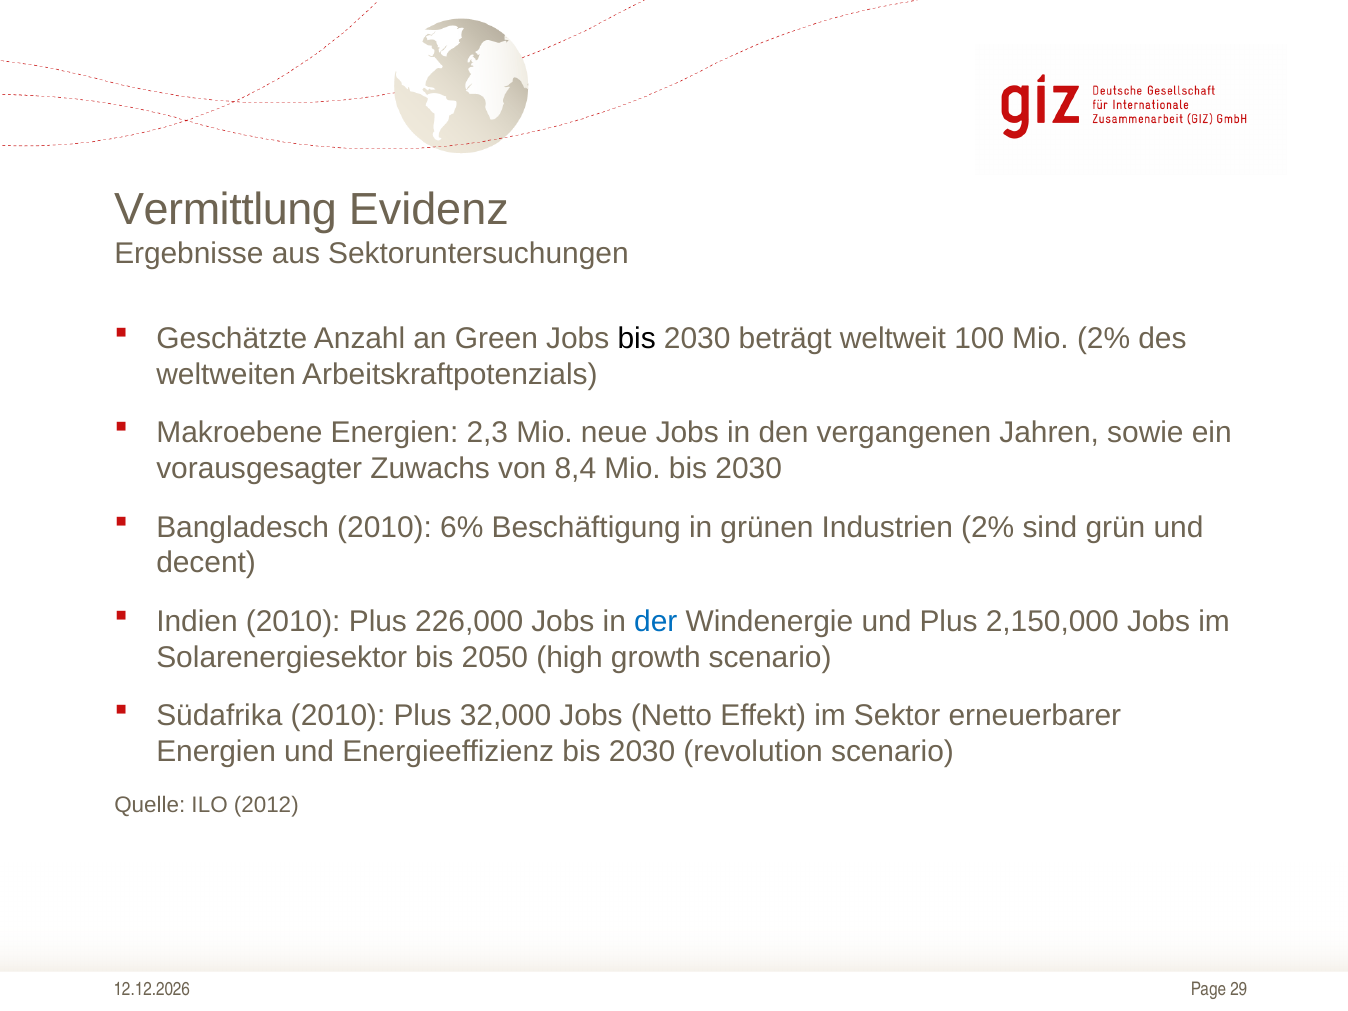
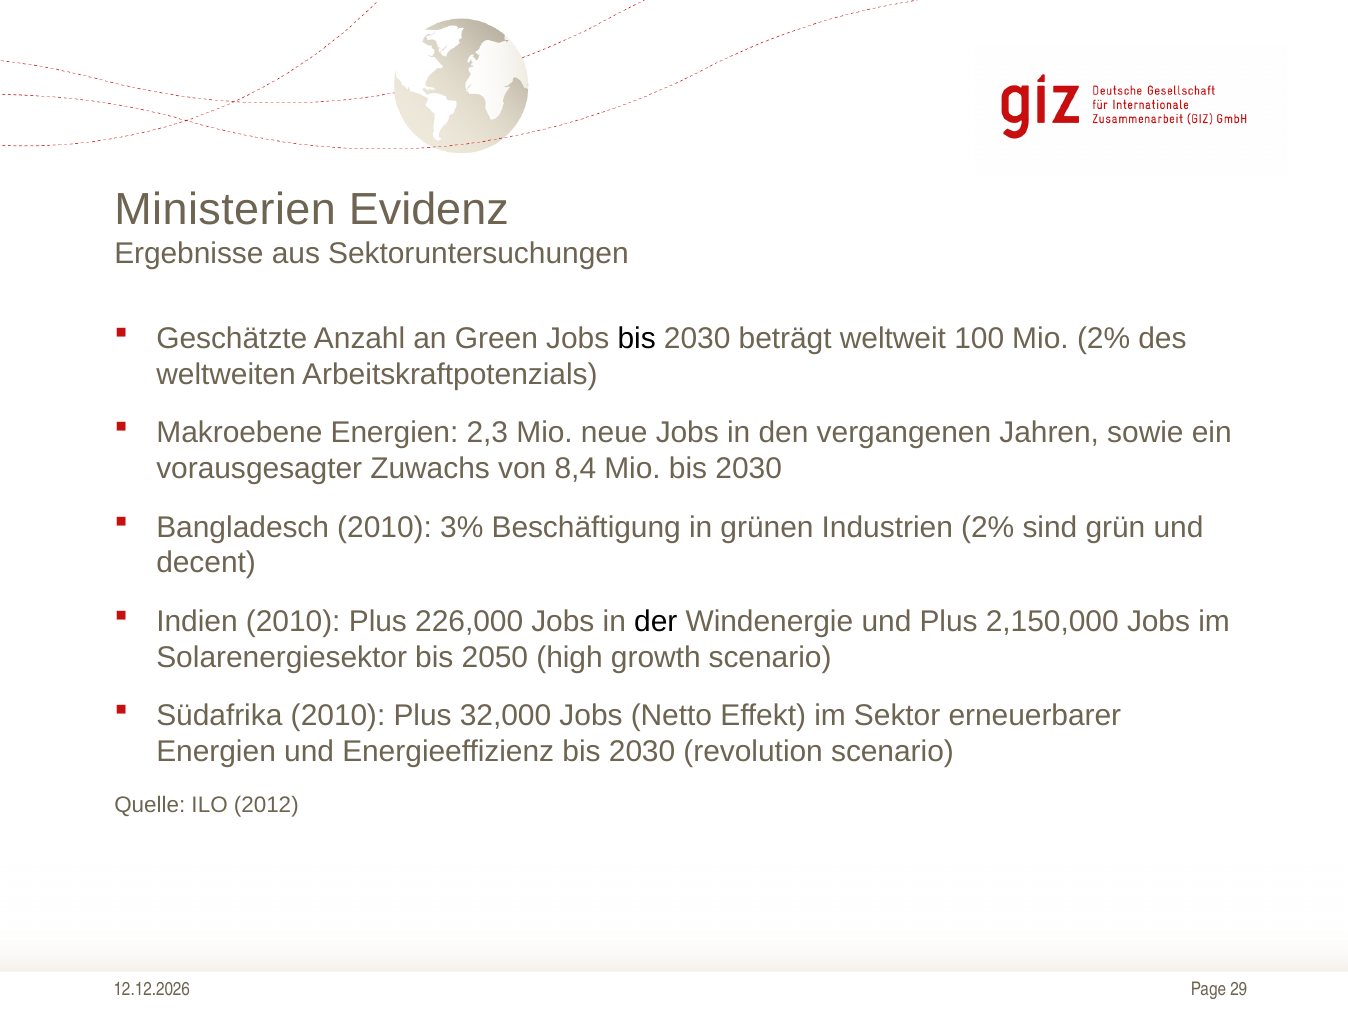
Vermittlung: Vermittlung -> Ministerien (225, 210)
6%: 6% -> 3% (462, 527)
der colour: blue -> black (656, 621)
